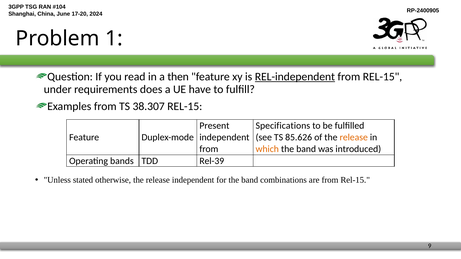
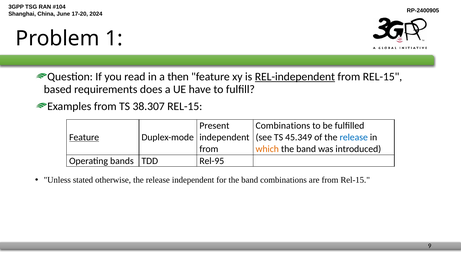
under: under -> based (58, 89)
Specifications: Specifications -> Combinations (283, 126)
Feature underline: none -> present (84, 137)
85.626: 85.626 -> 45.349 (299, 137)
release colour: orange -> blue (354, 137)
Rel-39: Rel-39 -> Rel-95 (212, 161)
